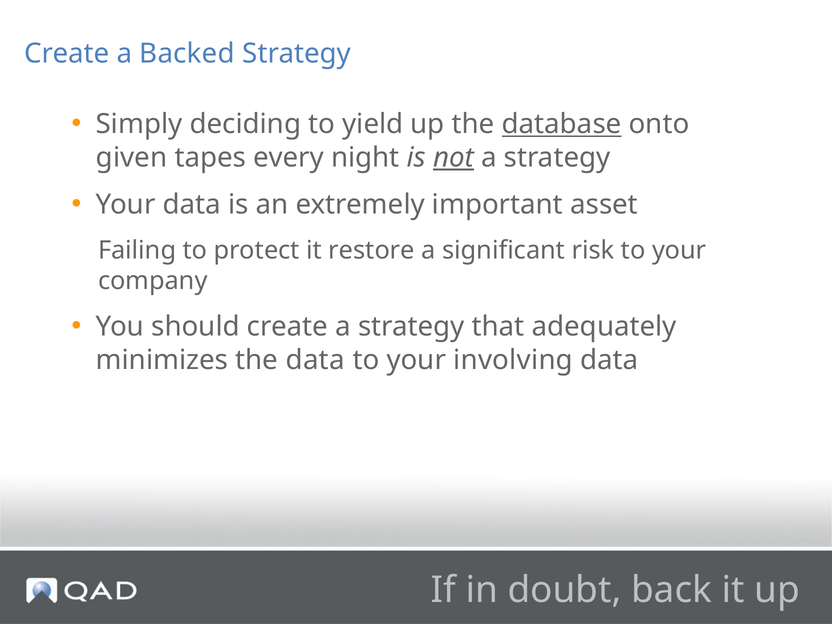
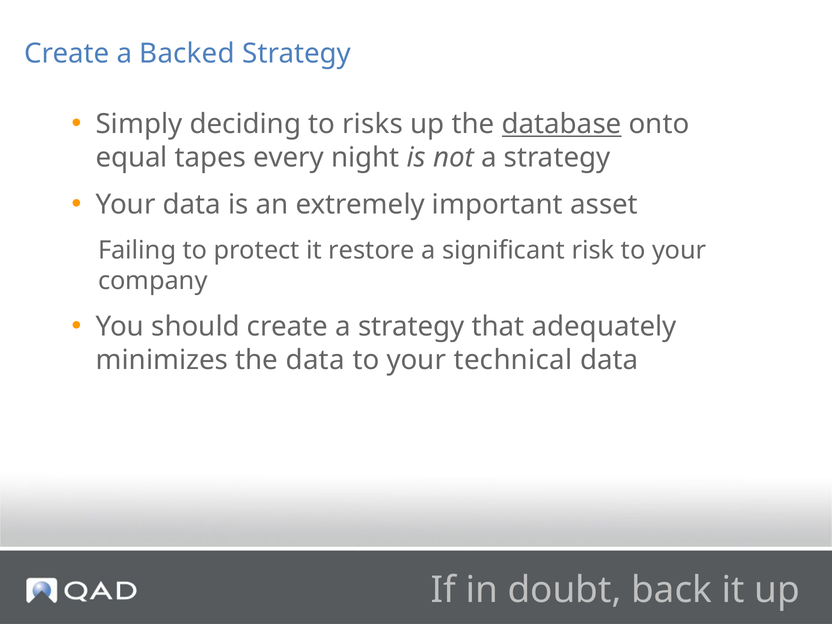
yield: yield -> risks (373, 124)
given: given -> equal (132, 158)
not underline: present -> none (454, 158)
involving: involving -> technical (513, 360)
